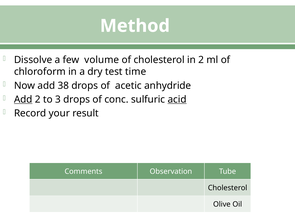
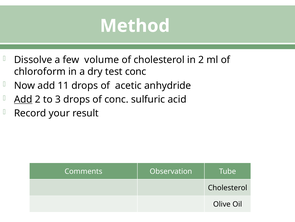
test time: time -> conc (136, 71)
38: 38 -> 11 (63, 85)
acid underline: present -> none (177, 99)
